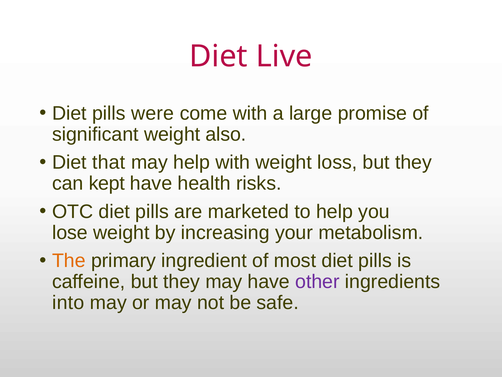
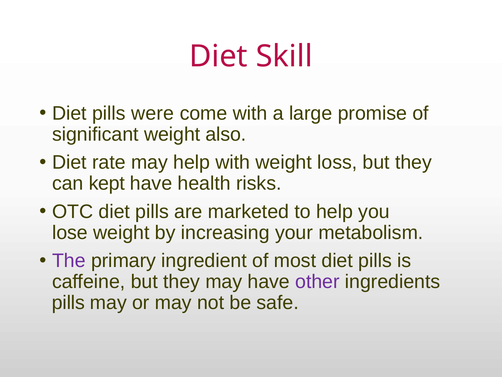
Live: Live -> Skill (284, 56)
that: that -> rate (109, 162)
The colour: orange -> purple (69, 260)
into: into -> pills (68, 302)
